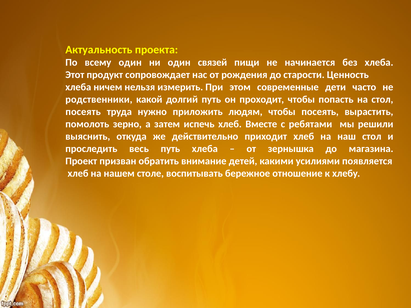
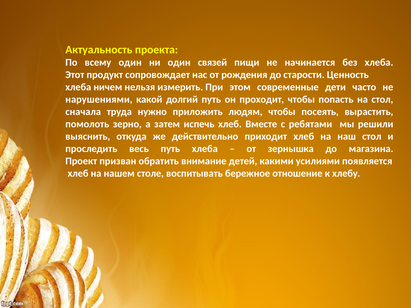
родственники: родственники -> нарушениями (99, 100)
посеять: посеять -> сначала (83, 112)
